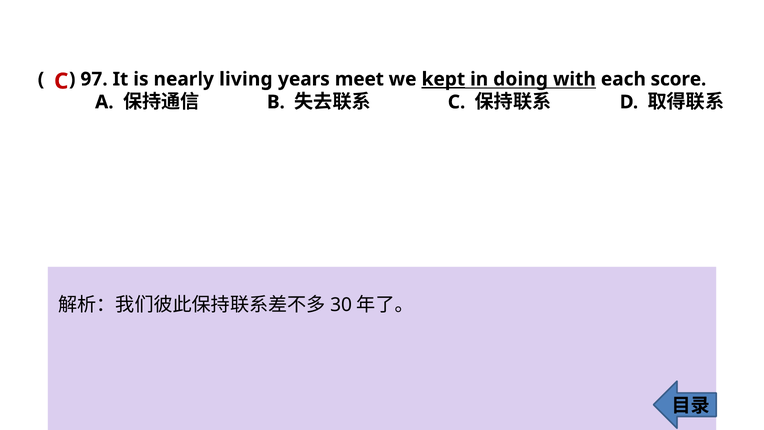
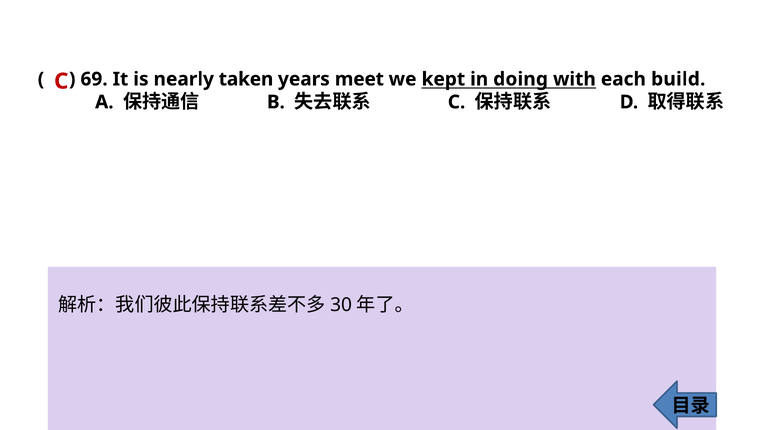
97: 97 -> 69 (94, 79)
living: living -> taken (246, 79)
kept underline: present -> none (443, 79)
score: score -> build (678, 79)
